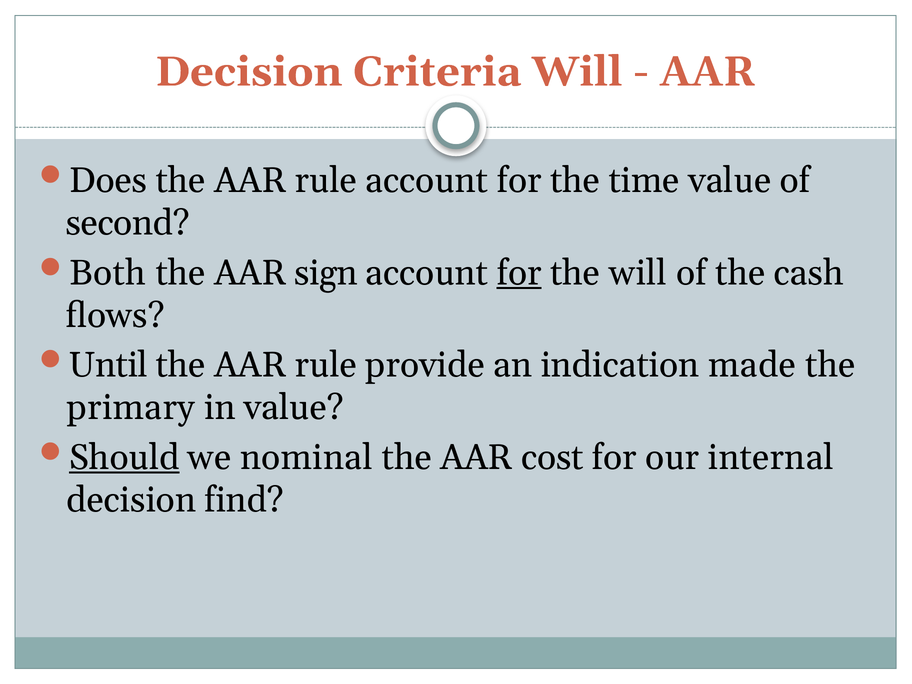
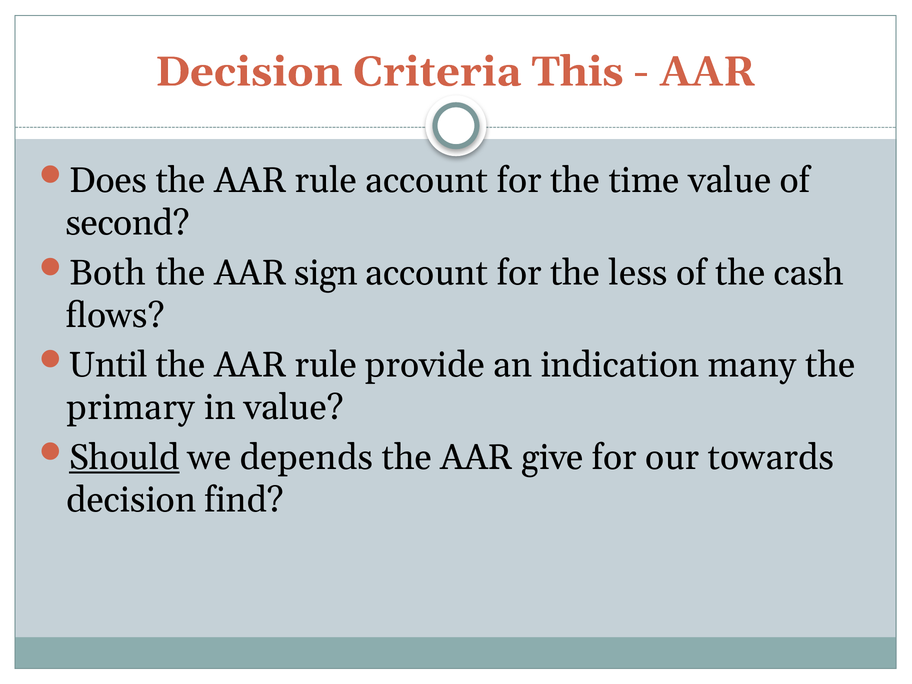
Criteria Will: Will -> This (577, 72)
for underline: present -> none (519, 273)
the will: will -> less (638, 273)
made: made -> many (752, 365)
nominal: nominal -> depends (306, 457)
cost: cost -> give (552, 457)
internal: internal -> towards (771, 457)
